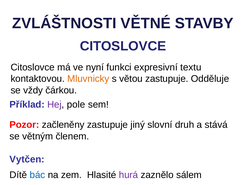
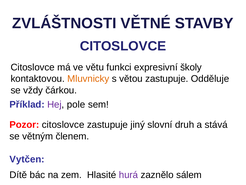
nyní: nyní -> větu (95, 67)
textu: textu -> školy (191, 67)
Pozor začleněny: začleněny -> citoslovce (63, 124)
bác colour: blue -> black (37, 175)
